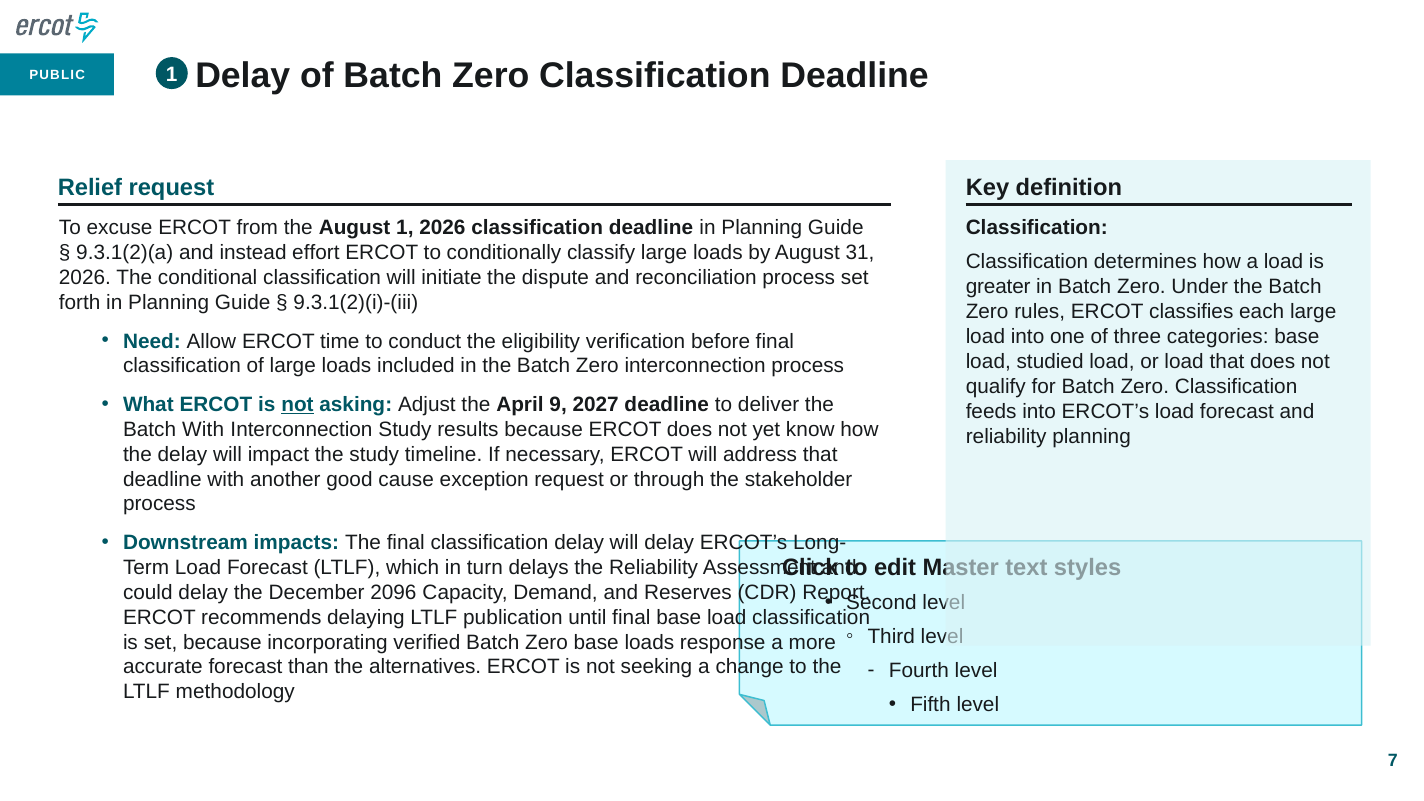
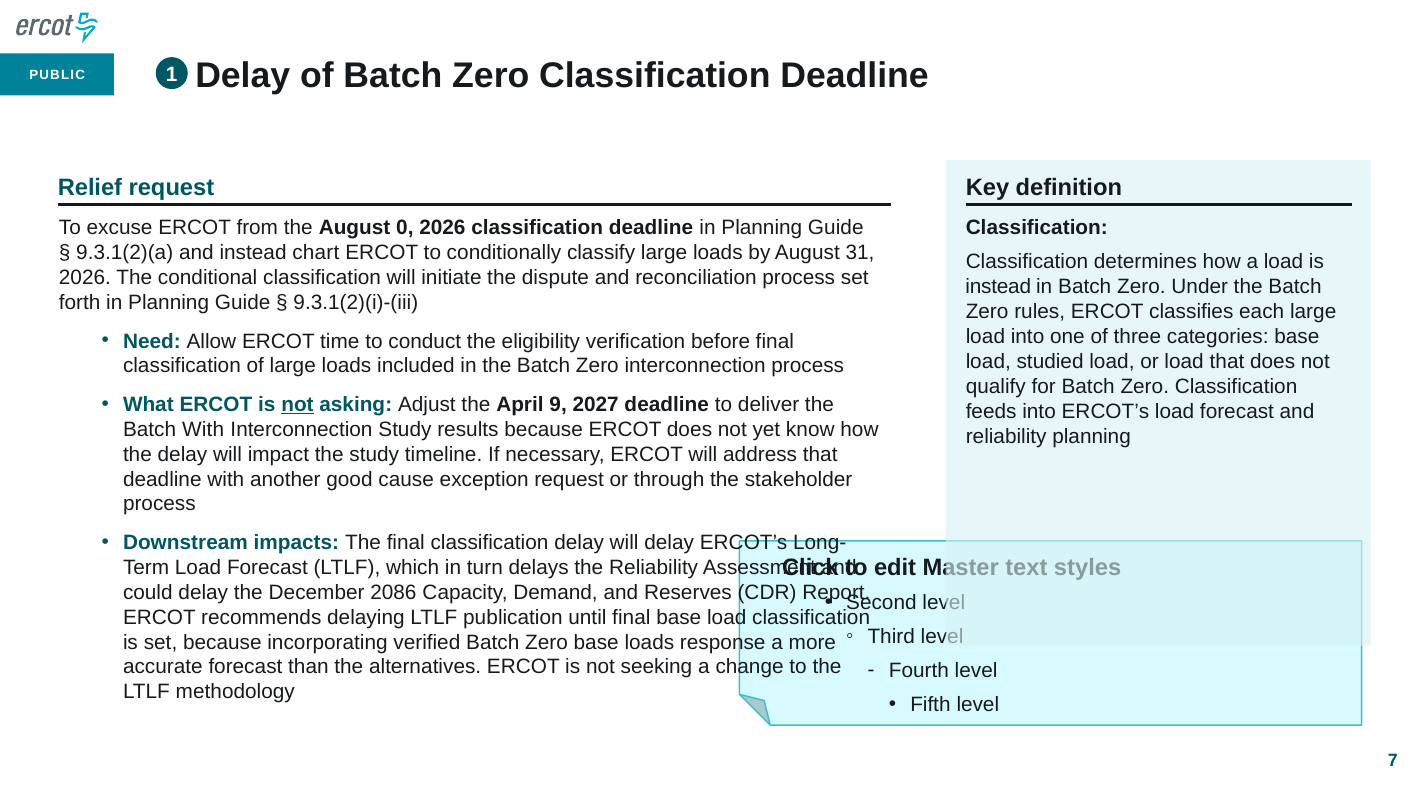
August 1: 1 -> 0 (405, 228)
effort: effort -> chart (316, 253)
greater: greater -> instead (998, 287)
2096: 2096 -> 2086 (393, 592)
